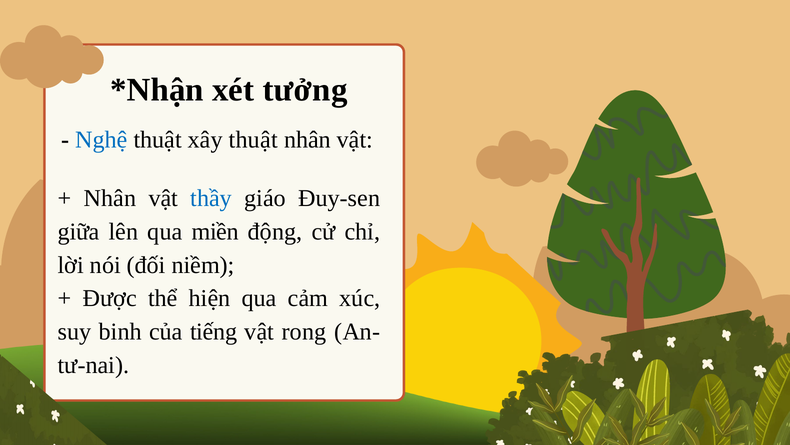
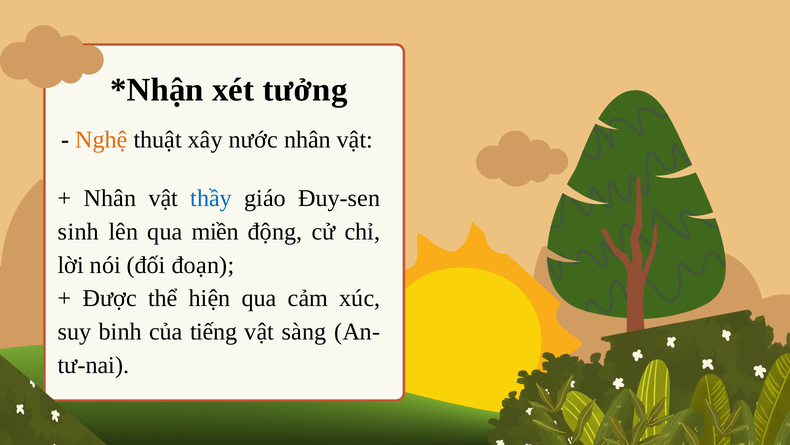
Nghệ colour: blue -> orange (101, 139)
xây thuật: thuật -> nước (253, 139)
giữa: giữa -> sinh (78, 231)
niềm: niềm -> đoạn (203, 265)
rong: rong -> sàng (304, 331)
